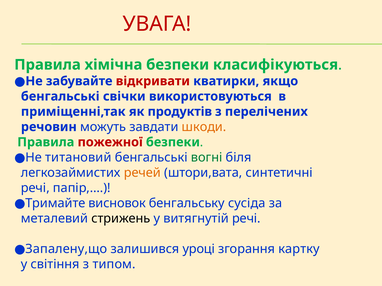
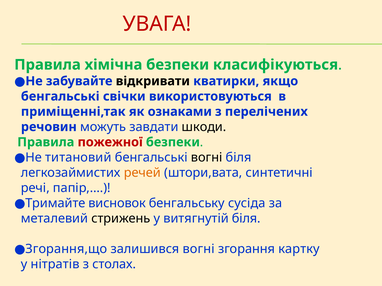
відкривати colour: red -> black (153, 81)
продуктів: продуктів -> ознаками (180, 112)
шкоди colour: orange -> black (204, 127)
вогні colour: green -> black (207, 158)
витягнутій речі: речі -> біля (246, 219)
Запалену,що: Запалену,що -> Згорання,що (66, 249)
залишився уроці: уроці -> вогні (199, 249)
світіння: світіння -> нітратів (55, 265)
типом: типом -> столах (114, 265)
